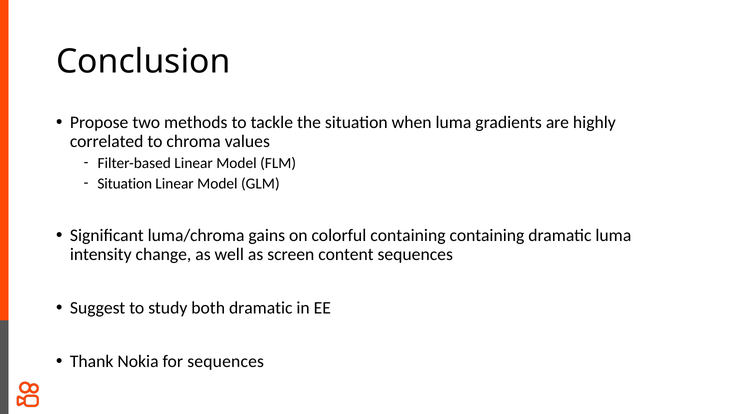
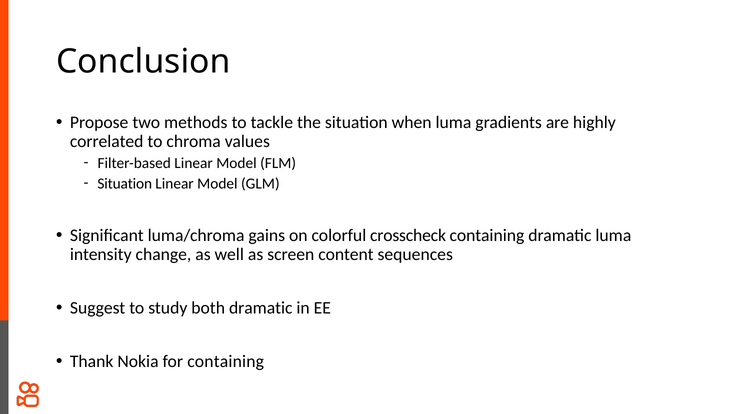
colorful containing: containing -> crosscheck (408, 236)
for sequences: sequences -> containing (226, 361)
